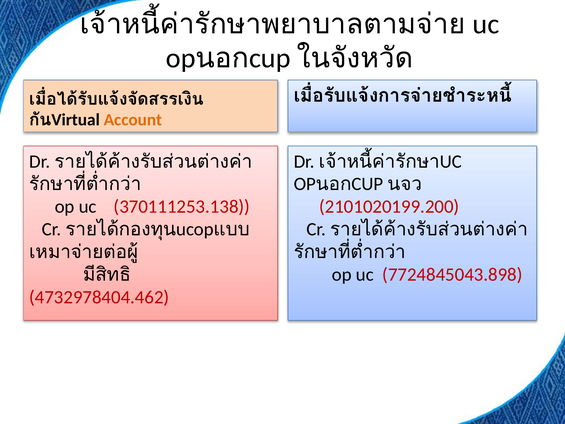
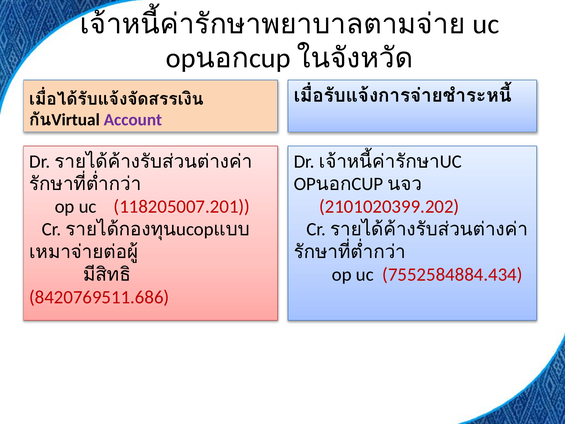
Account colour: orange -> purple (133, 120)
370111253.138: 370111253.138 -> 118205007.201 (182, 207)
2101020199.200: 2101020199.200 -> 2101020399.202 (389, 207)
7724845043.898: 7724845043.898 -> 7552584884.434 (452, 274)
4732978404.462: 4732978404.462 -> 8420769511.686 (99, 297)
